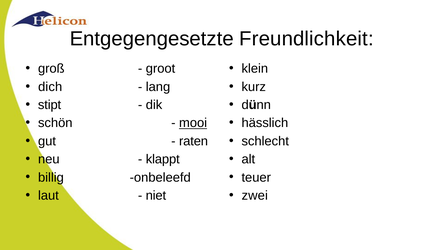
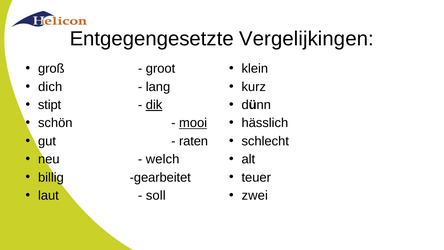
Freundlichkeit: Freundlichkeit -> Vergelijkingen (307, 39)
dik underline: none -> present (154, 105)
klappt: klappt -> welch (163, 159)
onbeleefd: onbeleefd -> gearbeitet (160, 177)
niet: niet -> soll (156, 195)
